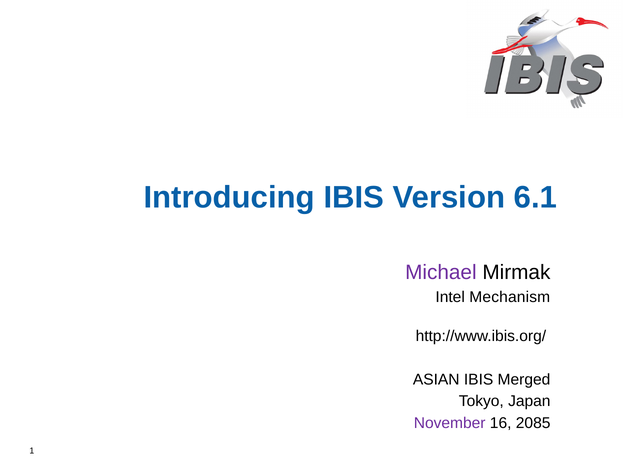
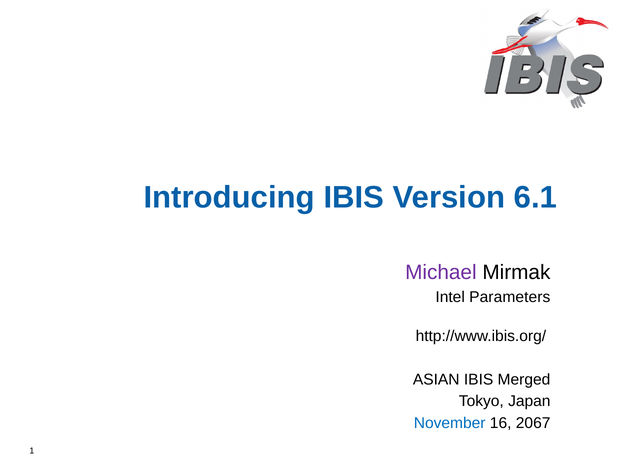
Mechanism: Mechanism -> Parameters (510, 297)
November colour: purple -> blue (450, 423)
2085: 2085 -> 2067 (533, 423)
